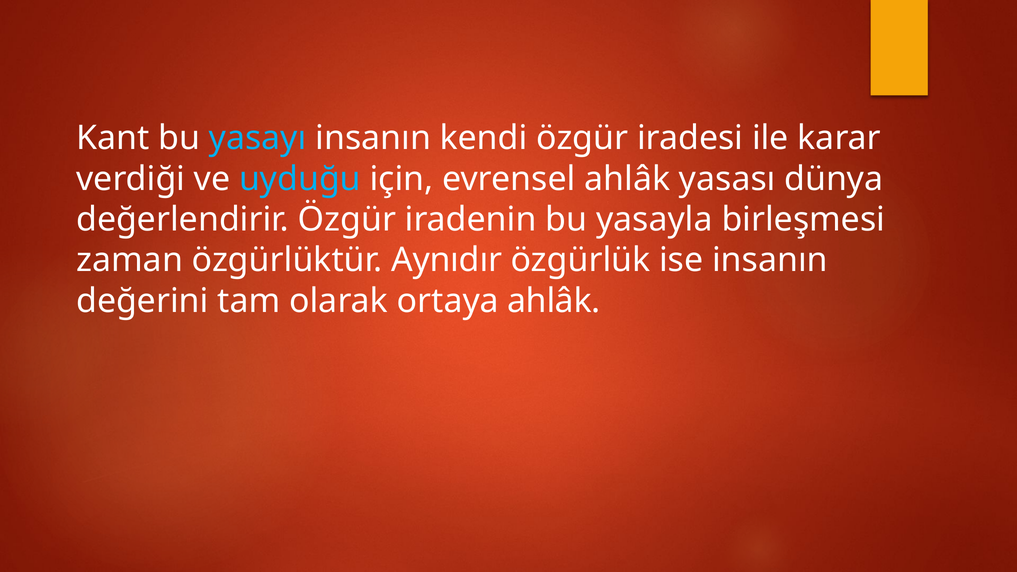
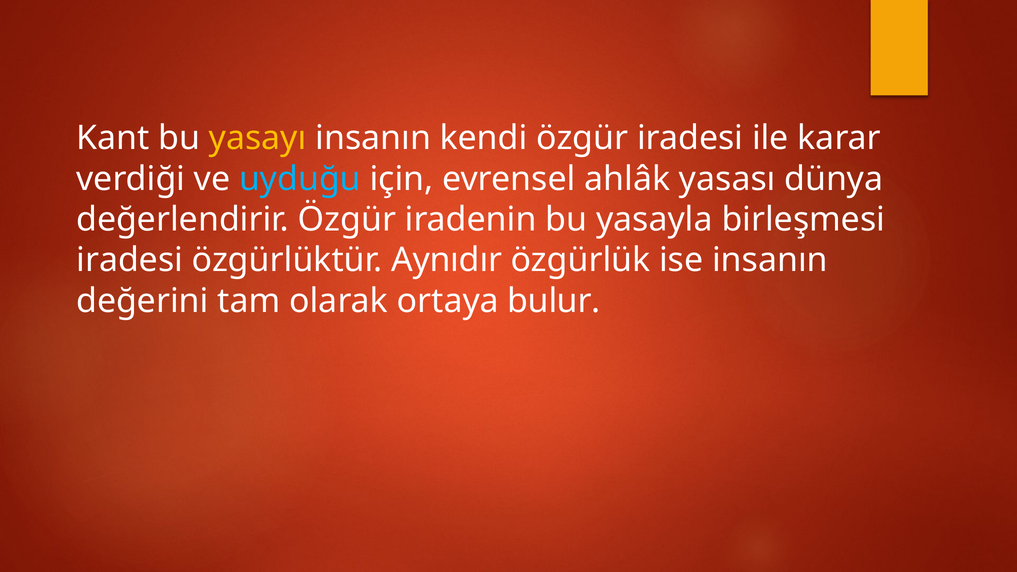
yasayı colour: light blue -> yellow (258, 138)
zaman: zaman -> iradesi (130, 260)
ortaya ahlâk: ahlâk -> bulur (554, 301)
